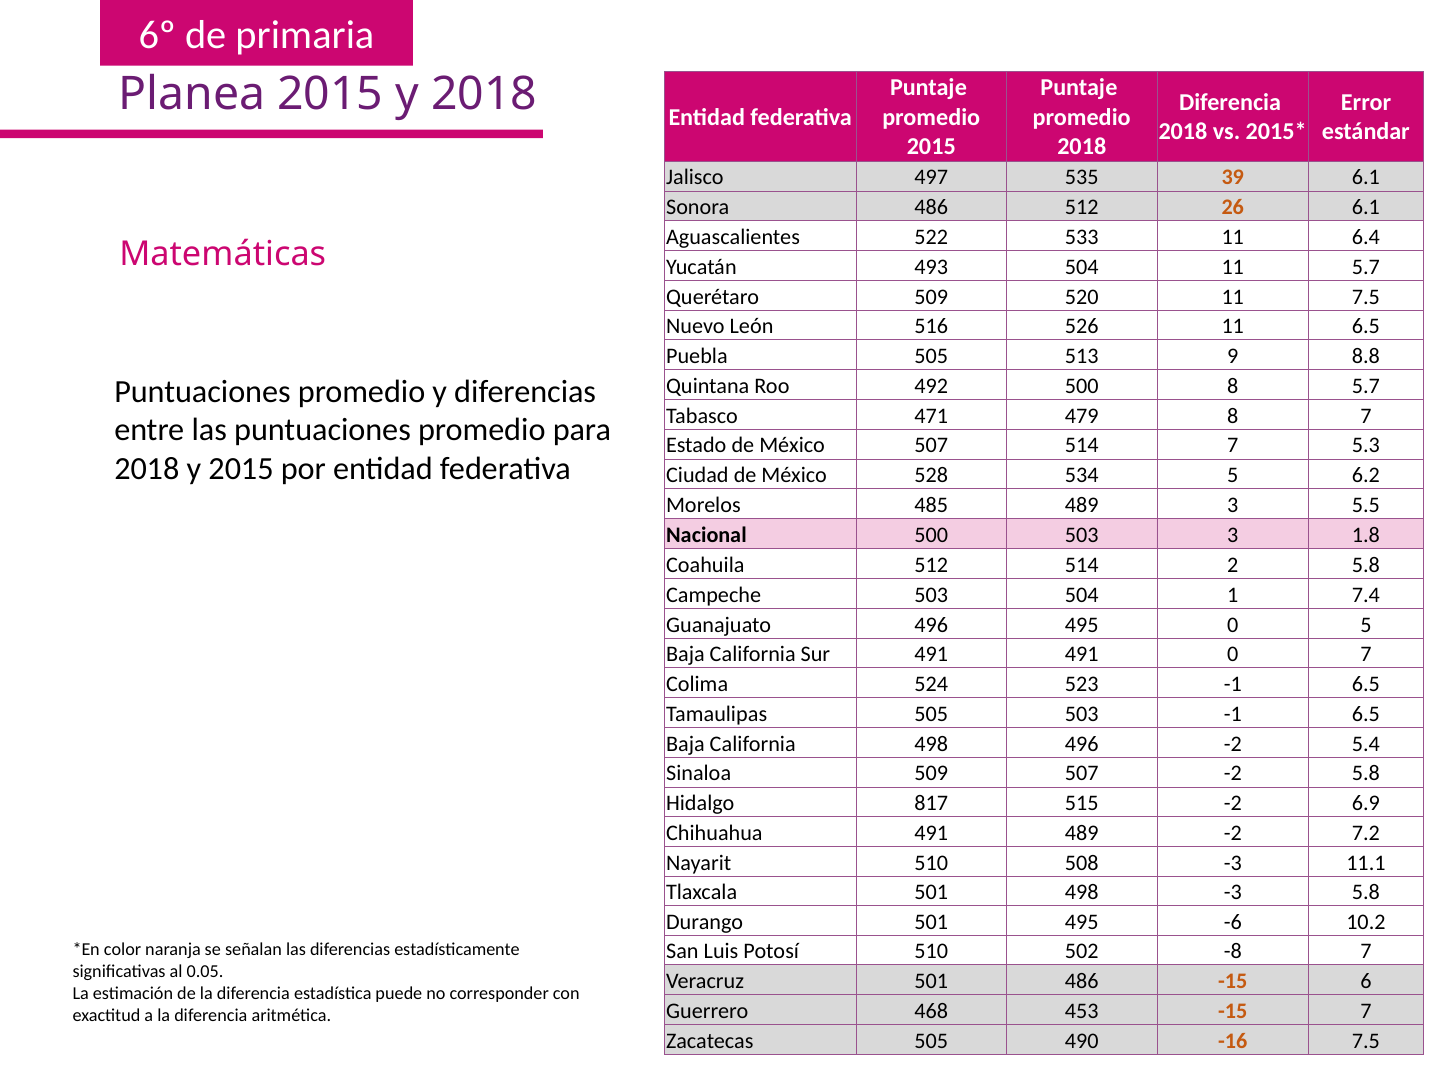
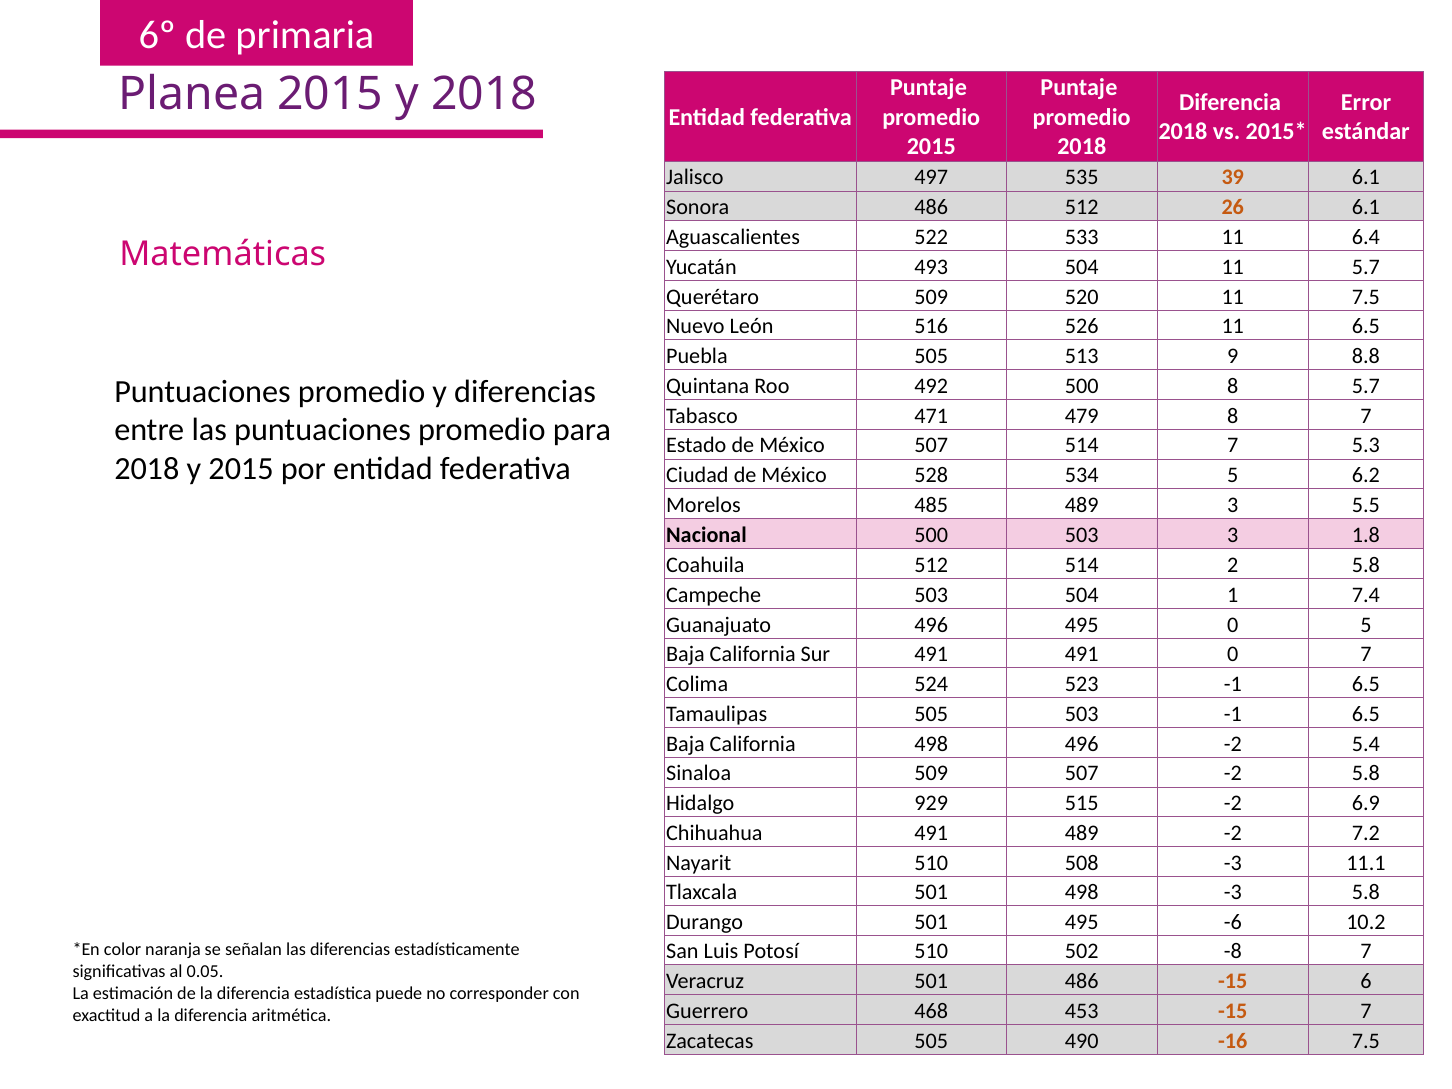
817: 817 -> 929 (931, 803)
